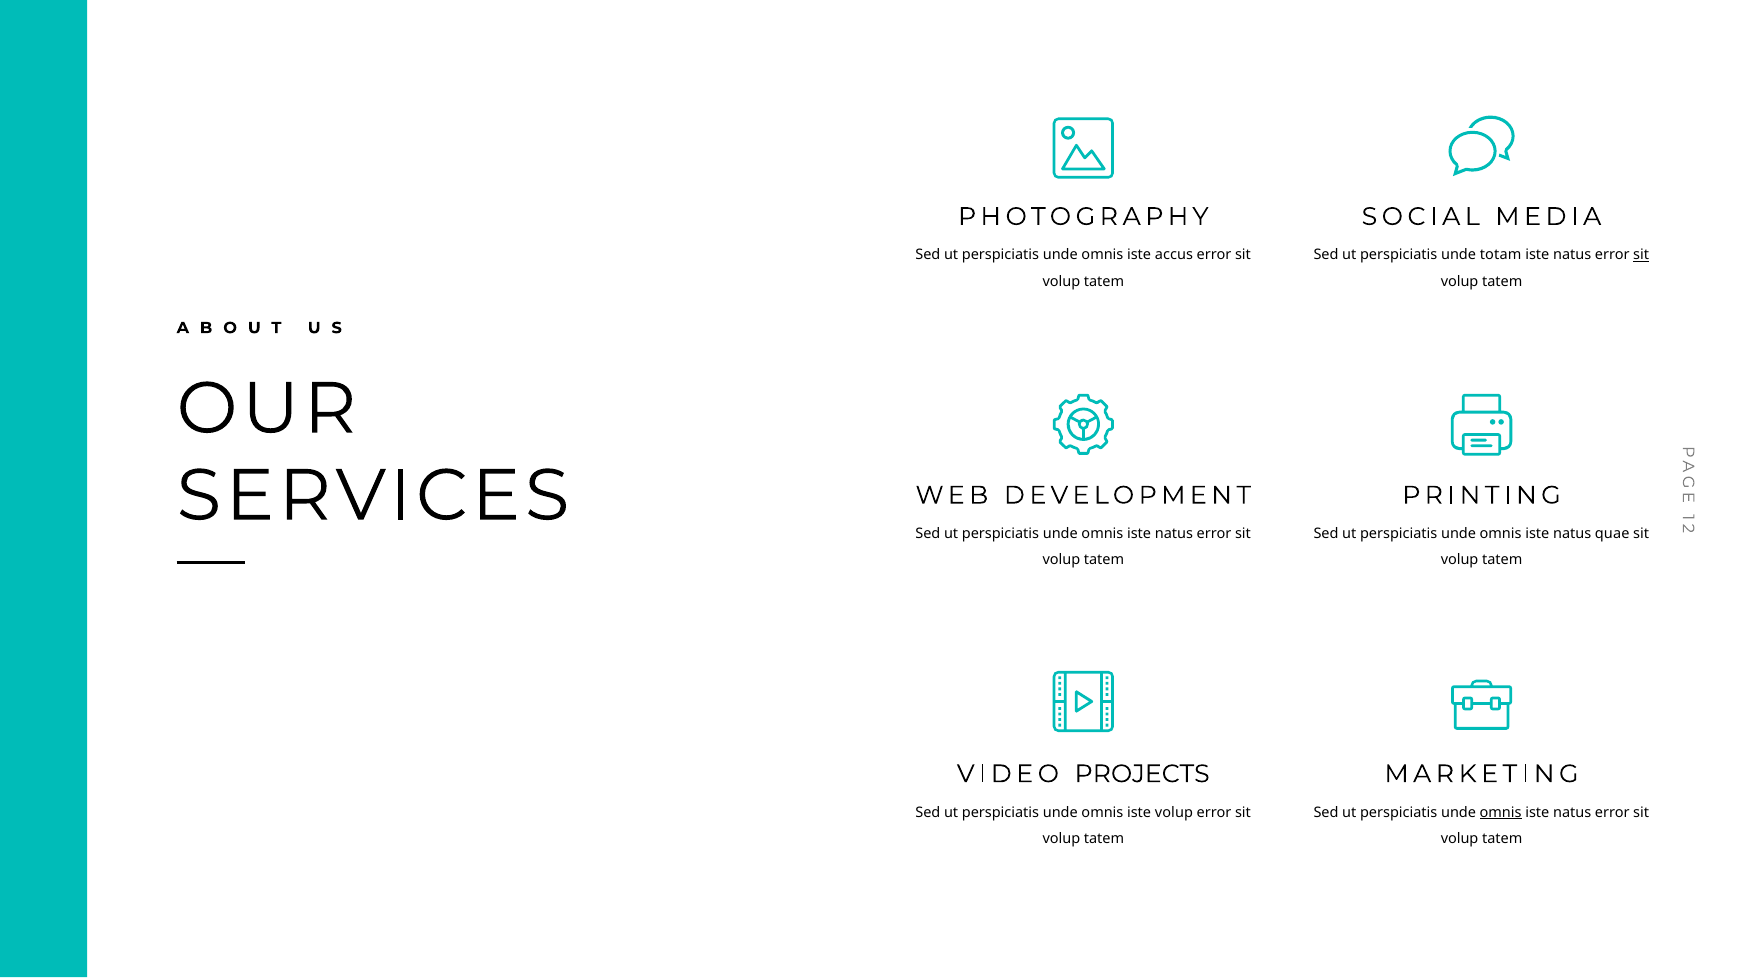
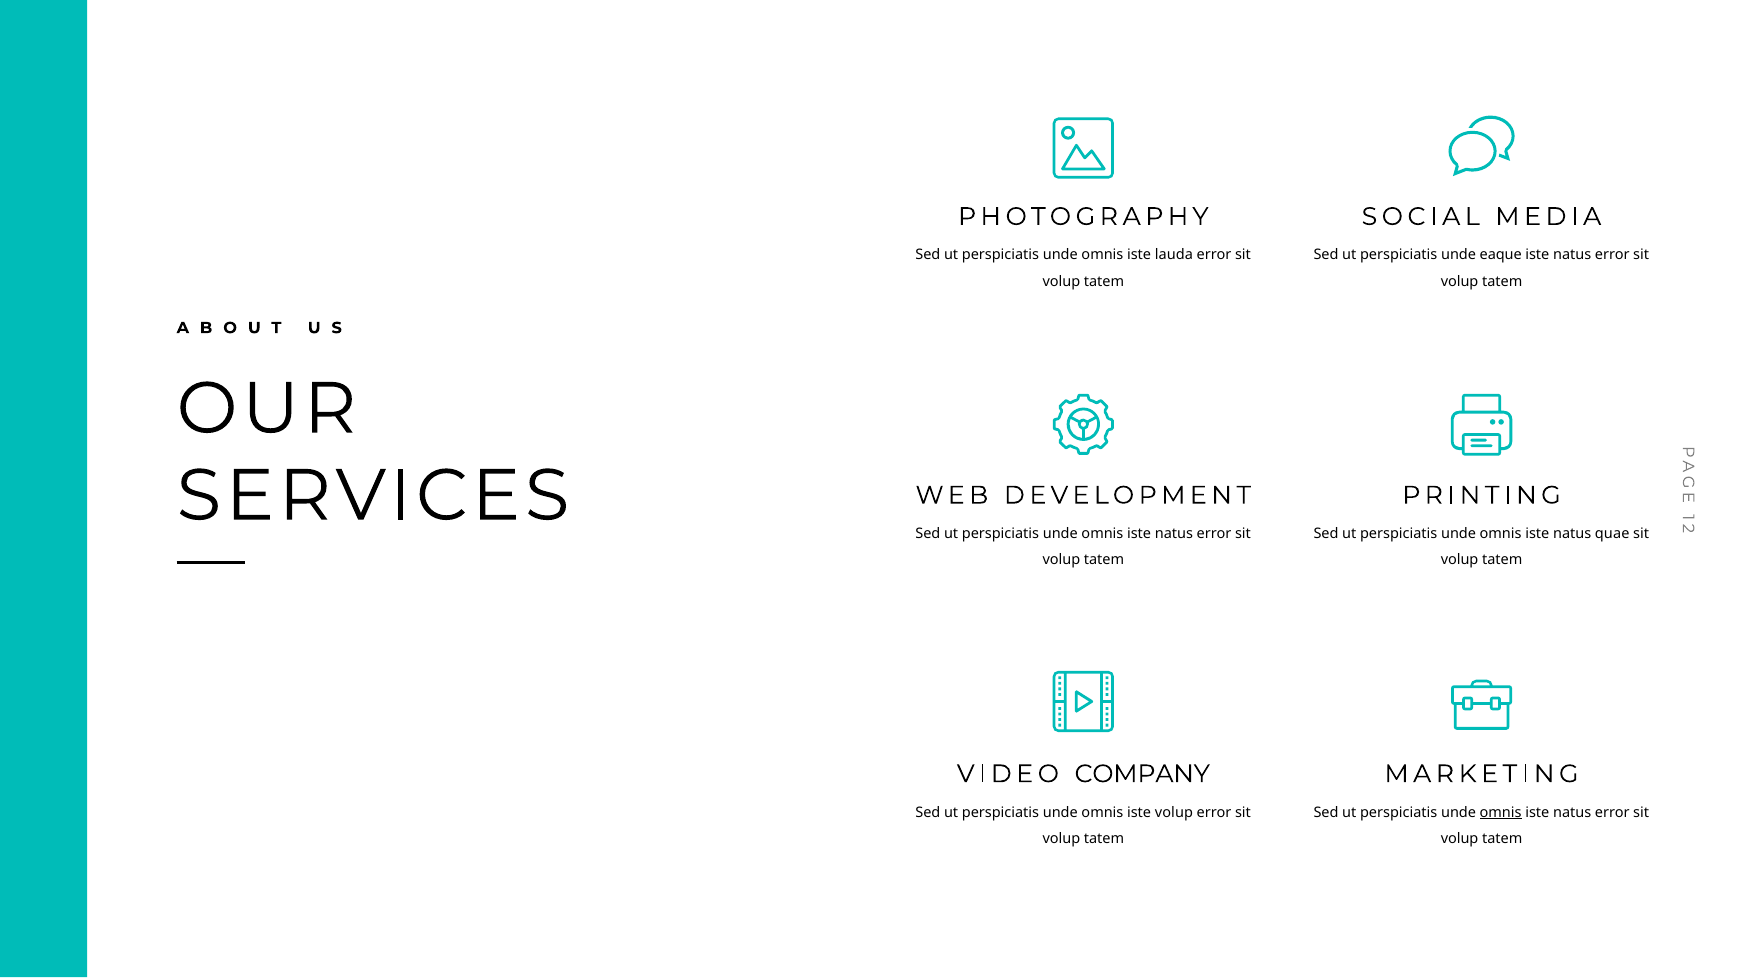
accus: accus -> lauda (1174, 255)
totam: totam -> eaque (1501, 255)
sit underline: present -> none (1641, 255)
PROJECTS: PROJECTS -> COMPANY (1142, 774)
